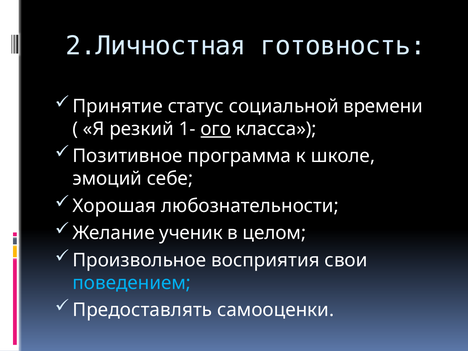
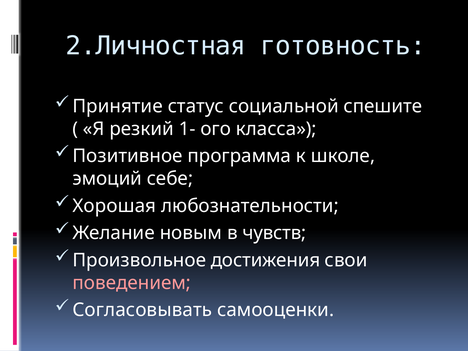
времени: времени -> спешите (383, 106)
ого underline: present -> none (216, 129)
ученик: ученик -> новым (191, 233)
целом: целом -> чувств (274, 233)
восприятия: восприятия -> достижения (266, 260)
поведением colour: light blue -> pink (132, 283)
Предоставлять: Предоставлять -> Согласовывать (142, 310)
